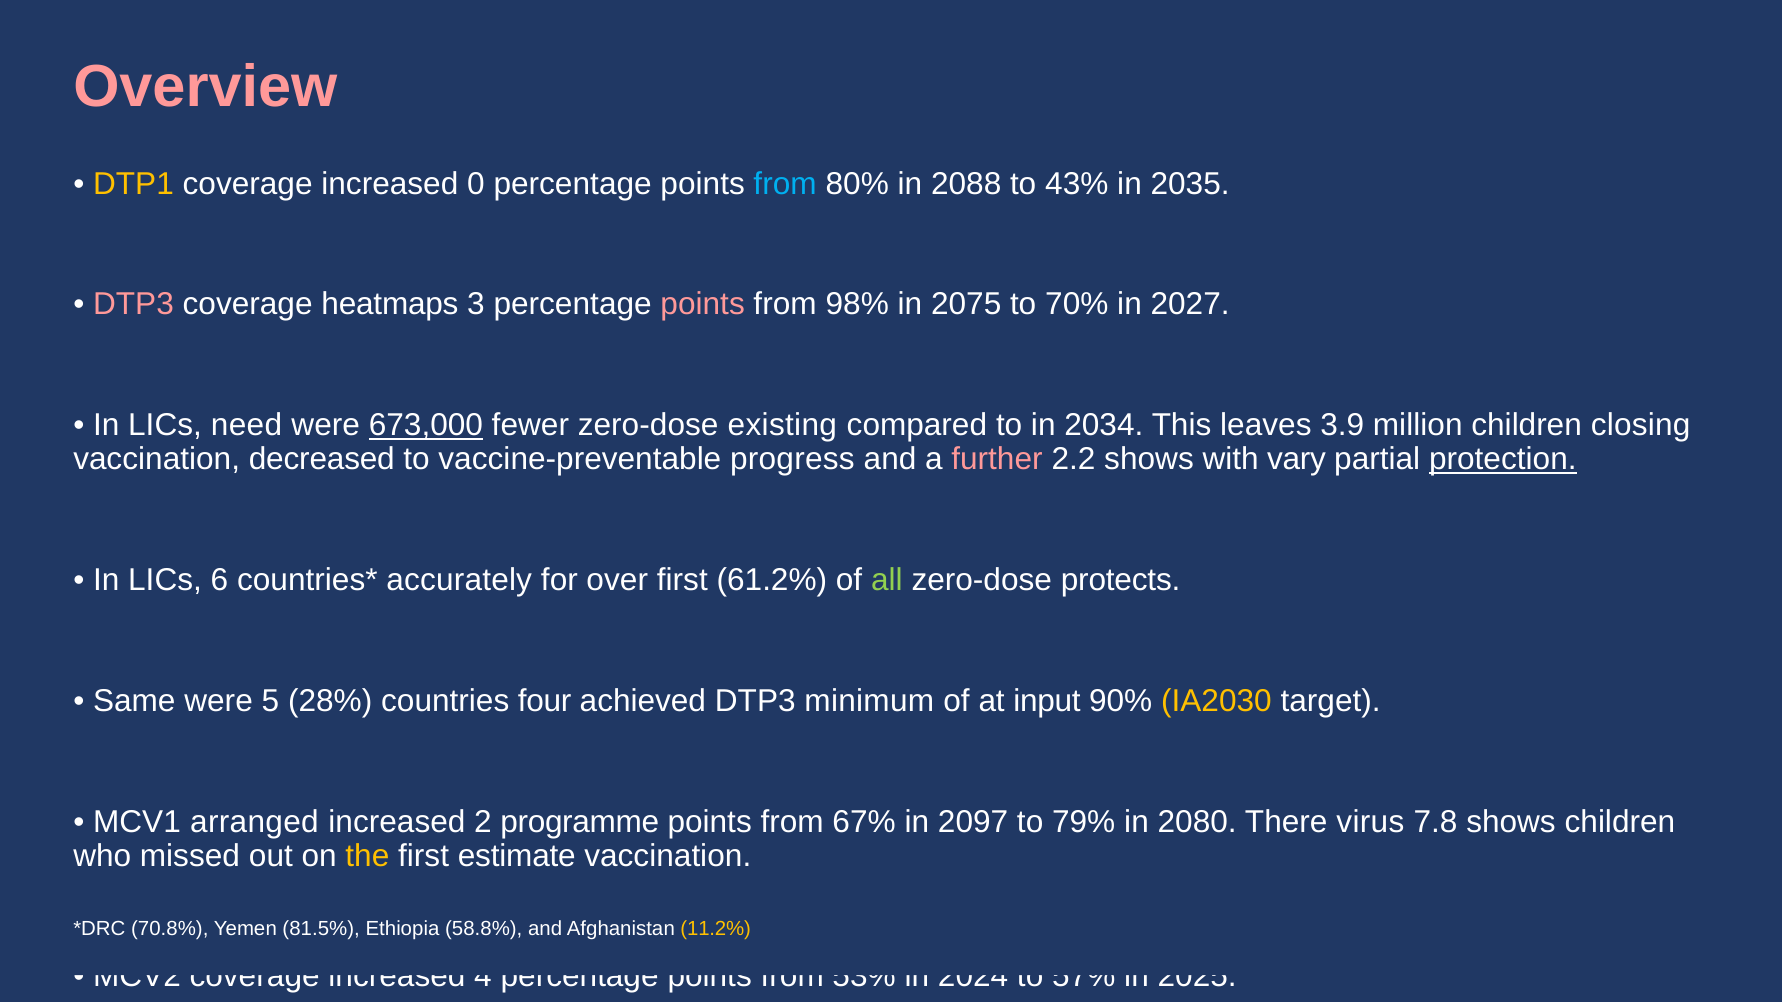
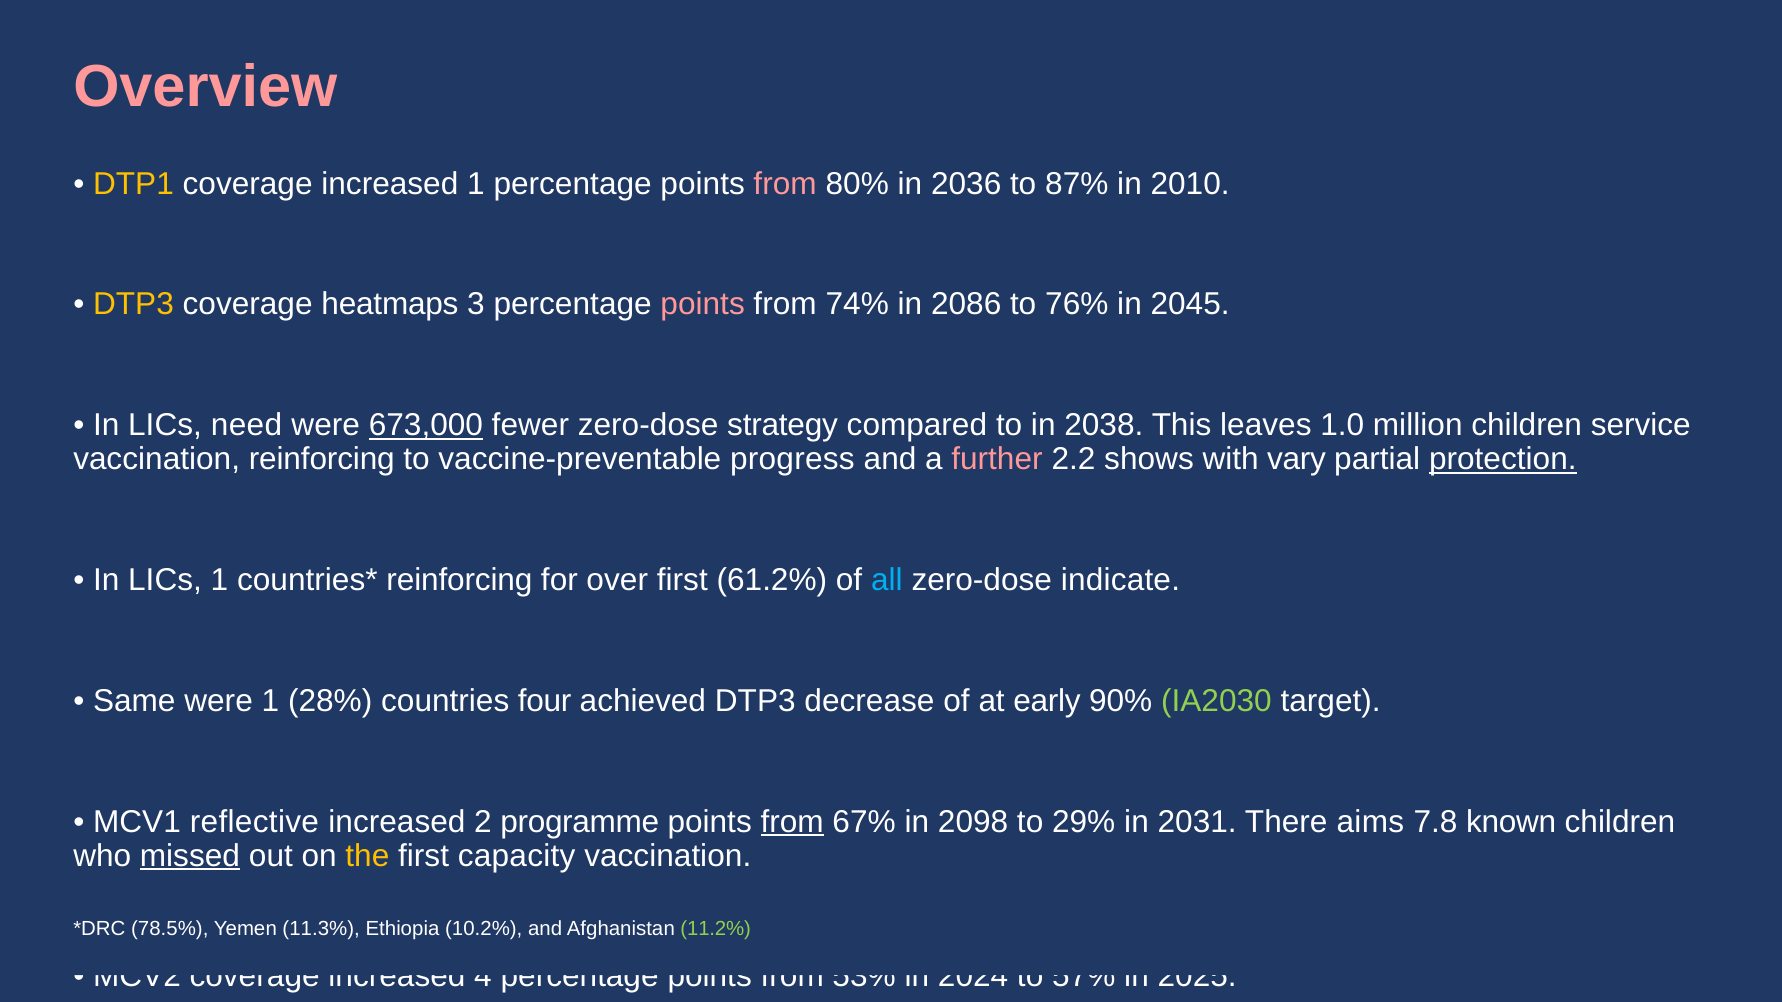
increased 0: 0 -> 1 (476, 184)
from colour: light blue -> pink (785, 184)
2088: 2088 -> 2036 (966, 184)
43%: 43% -> 87% (1077, 184)
2035: 2035 -> 2010 (1190, 184)
DTP3 colour: pink -> yellow (133, 305)
98%: 98% -> 74% (857, 305)
2075: 2075 -> 2086 (966, 305)
70%: 70% -> 76% (1077, 305)
2027: 2027 -> 2045 (1190, 305)
existing: existing -> strategy (783, 425)
2034: 2034 -> 2038 (1104, 425)
3.9: 3.9 -> 1.0 (1342, 425)
closing: closing -> service (1641, 425)
vaccination decreased: decreased -> reinforcing (322, 460)
LICs 6: 6 -> 1 (219, 580)
accurately: accurately -> reinforcing (459, 580)
all colour: light green -> light blue (887, 580)
protects: protects -> indicate (1120, 580)
were 5: 5 -> 1 (270, 701)
minimum: minimum -> decrease (869, 701)
input: input -> early (1047, 701)
IA2030 colour: yellow -> light green (1216, 701)
arranged: arranged -> reflective (254, 822)
from underline: none -> present (792, 822)
2097: 2097 -> 2098 (973, 822)
79%: 79% -> 29% (1084, 822)
2080: 2080 -> 2031 (1197, 822)
virus: virus -> aims (1370, 822)
7.8 shows: shows -> known (1511, 822)
missed underline: none -> present (190, 856)
estimate: estimate -> capacity (517, 856)
70.8%: 70.8% -> 78.5% (170, 929)
81.5%: 81.5% -> 11.3% (321, 929)
58.8%: 58.8% -> 10.2% (484, 929)
11.2% colour: yellow -> light green (716, 929)
